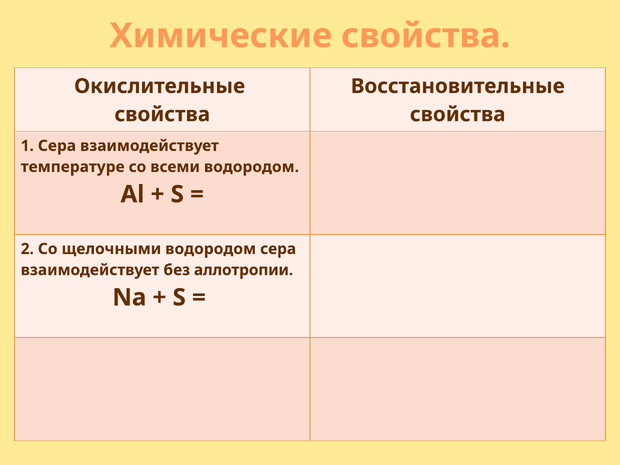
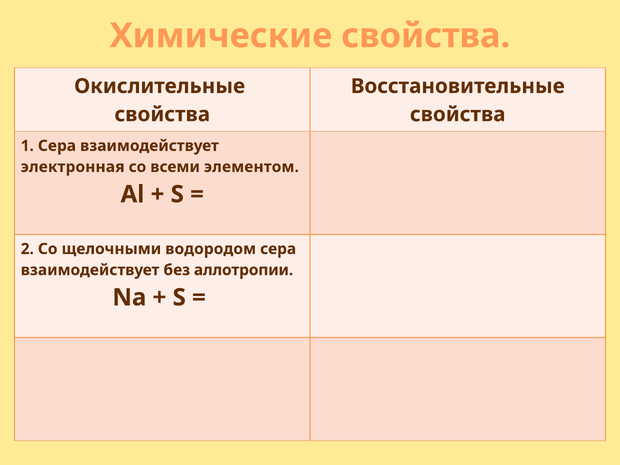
температуре: температуре -> электронная (73, 167)
всеми водородом: водородом -> элементом (251, 167)
